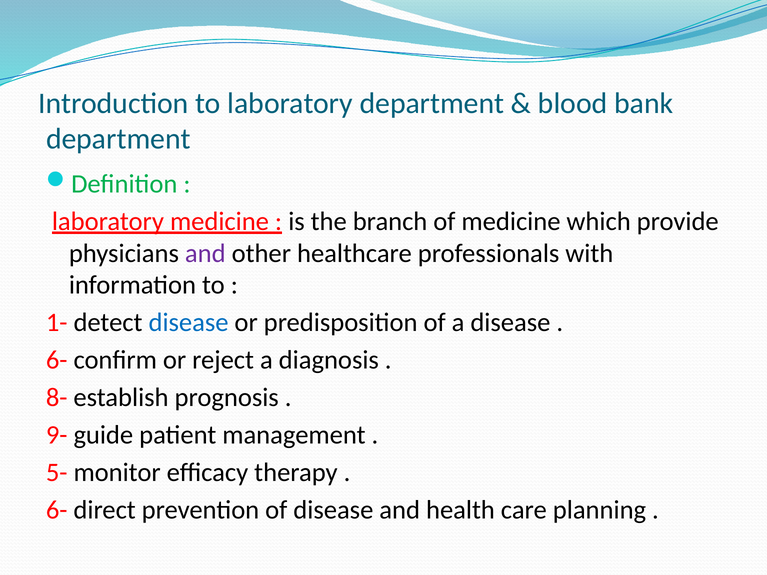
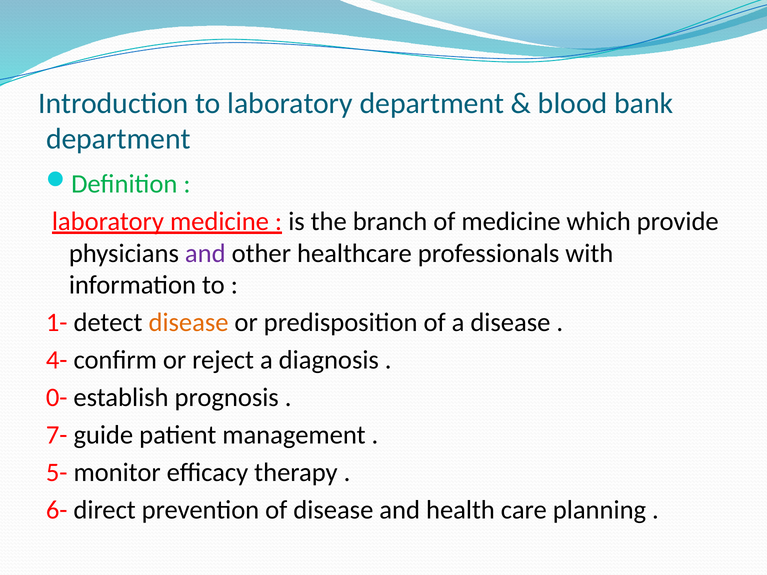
disease colour: blue -> orange (189, 323)
6-: 6- -> 4- (57, 360)
8-: 8- -> 0- (57, 398)
9-: 9- -> 7- (57, 435)
